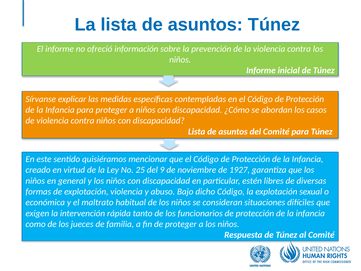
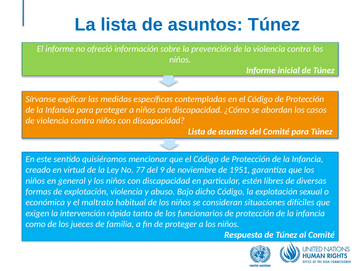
25: 25 -> 77 (140, 170)
1927: 1927 -> 1951 (240, 170)
